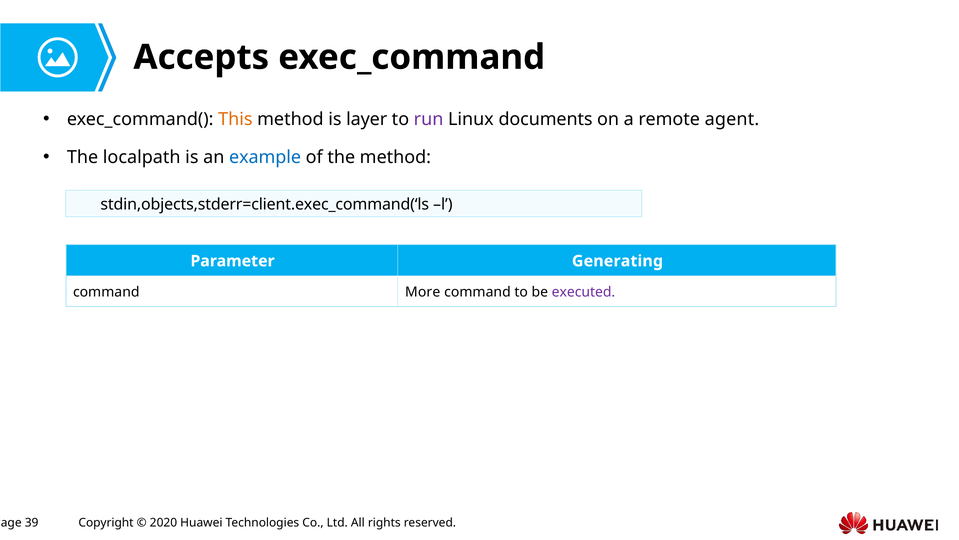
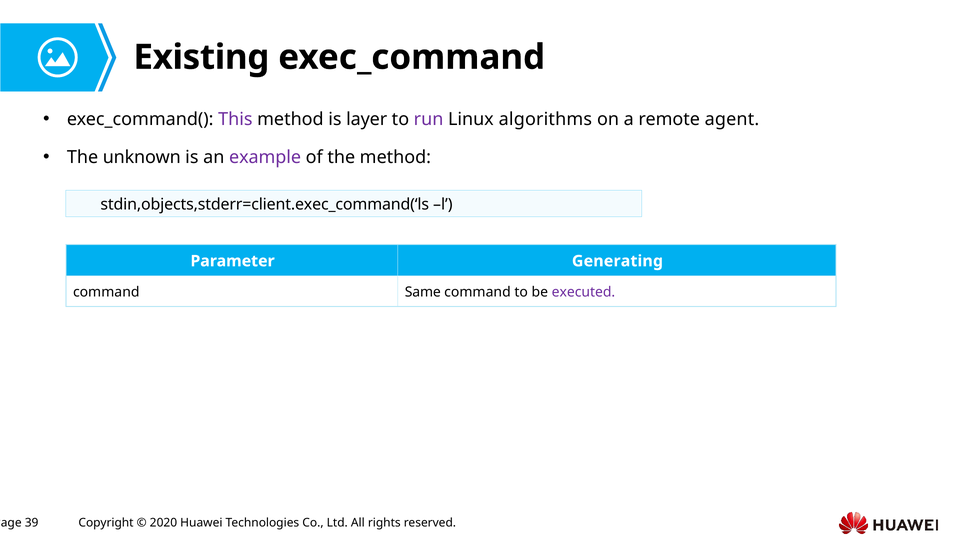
Accepts: Accepts -> Existing (201, 57)
This colour: orange -> purple (235, 119)
documents: documents -> algorithms (545, 119)
localpath: localpath -> unknown (142, 157)
example colour: blue -> purple (265, 157)
More: More -> Same (423, 292)
